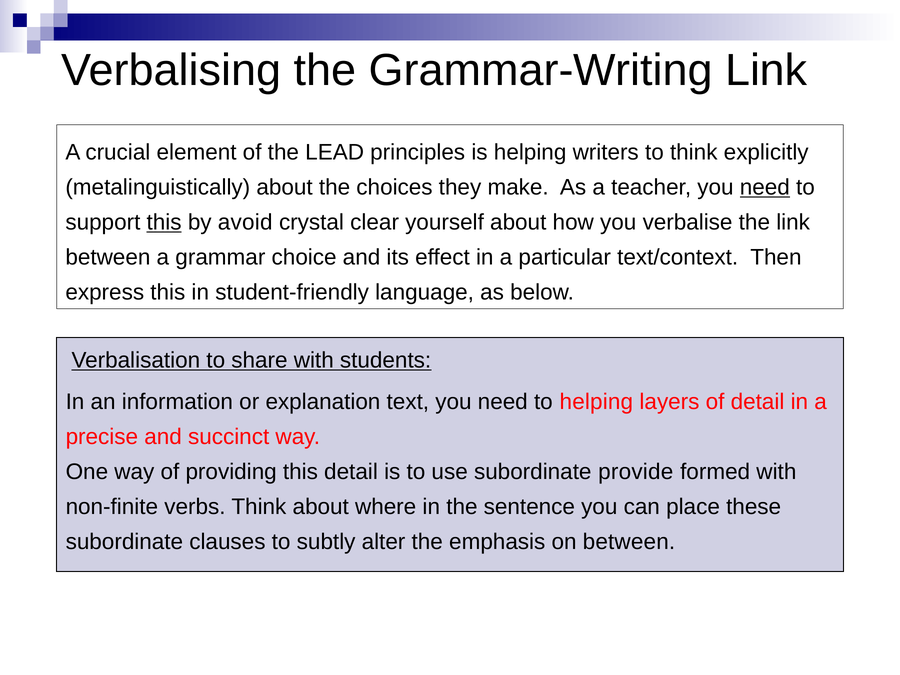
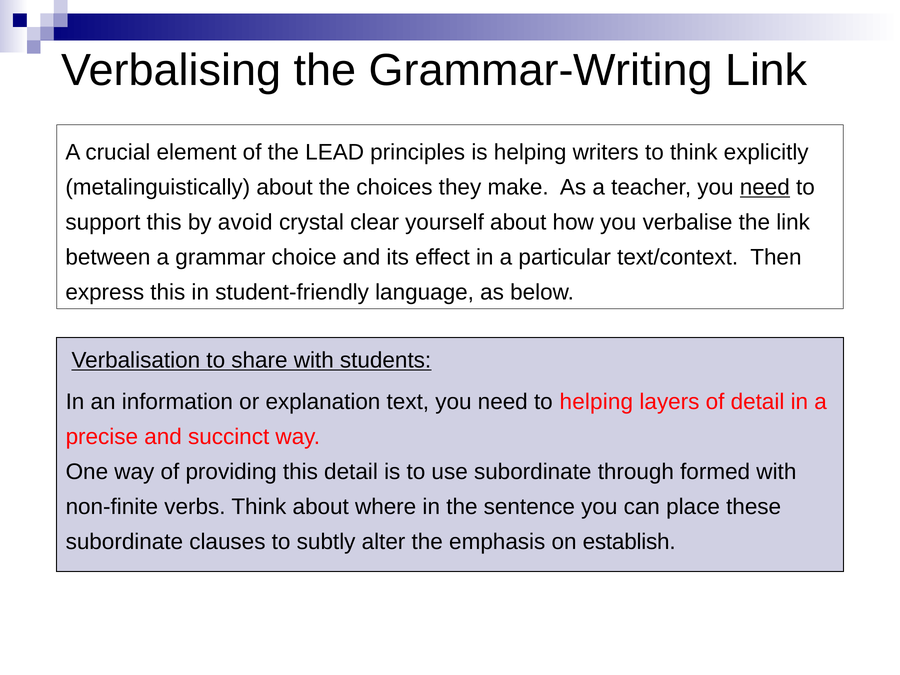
this underline: present -> none (164, 222)
provide: provide -> through (636, 472)
on between: between -> establish (629, 542)
